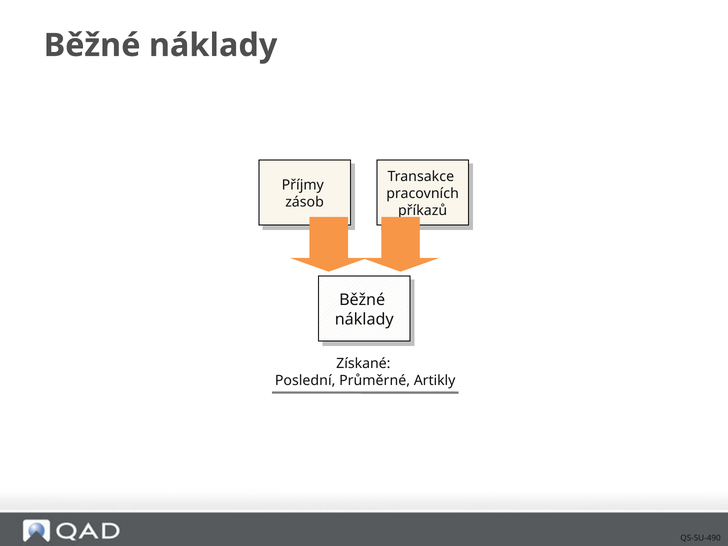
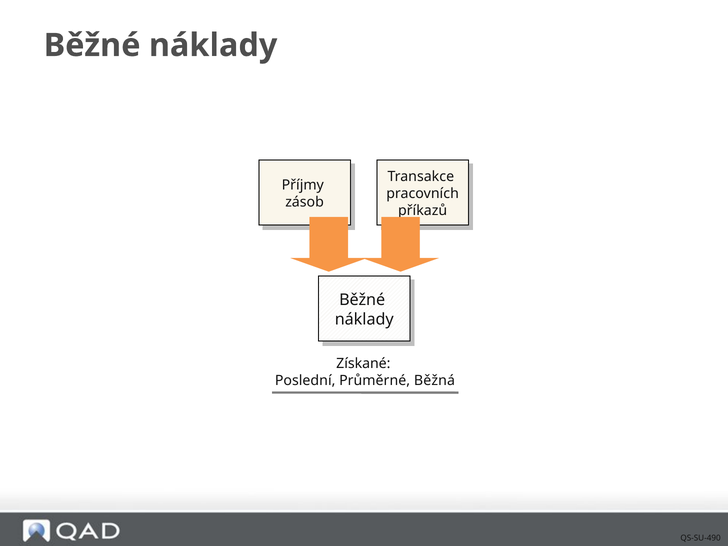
Artikly: Artikly -> Běžná (434, 381)
